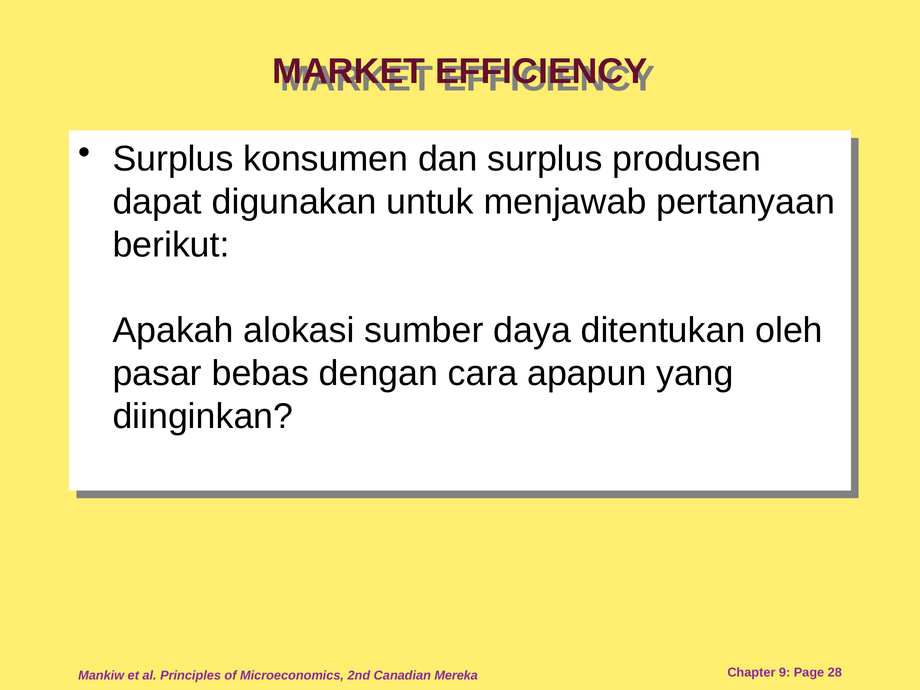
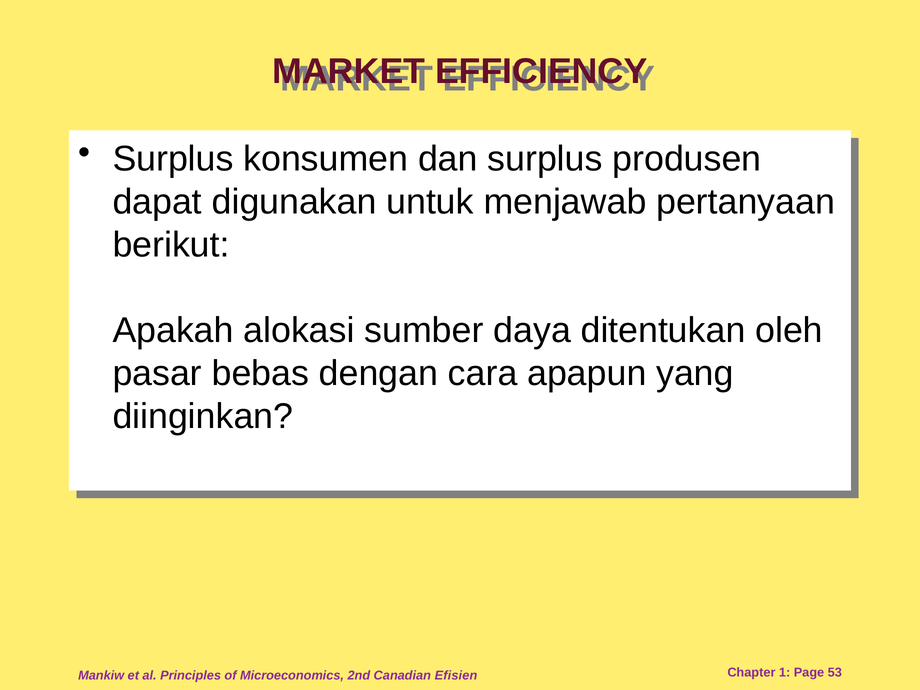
Mereka: Mereka -> Efisien (456, 676)
9: 9 -> 1 (785, 672)
28: 28 -> 53 (835, 672)
